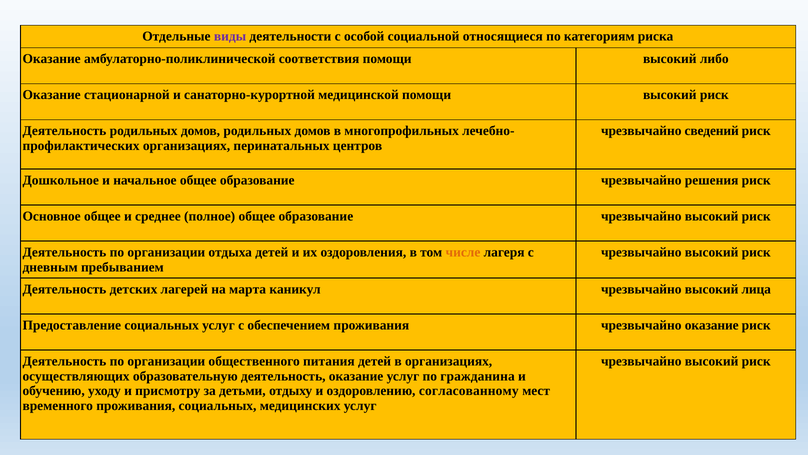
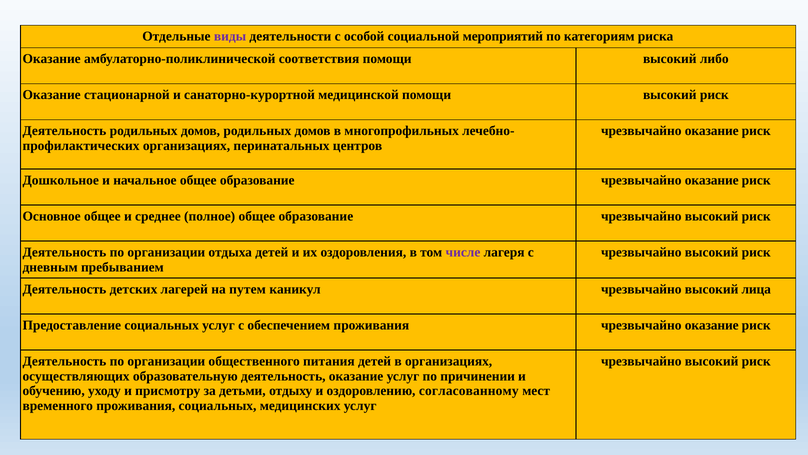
относящиеся: относящиеся -> мероприятий (503, 36)
сведений: сведений -> оказание (712, 131)
образование чрезвычайно решения: решения -> оказание (712, 180)
числе colour: orange -> purple (463, 252)
марта: марта -> путем (248, 289)
гражданина: гражданина -> причинении (478, 376)
